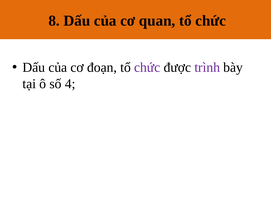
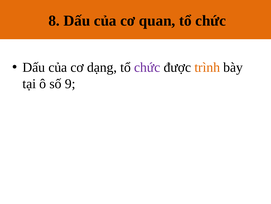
đoạn: đoạn -> dạng (102, 67)
trình colour: purple -> orange (207, 67)
4: 4 -> 9 (70, 83)
